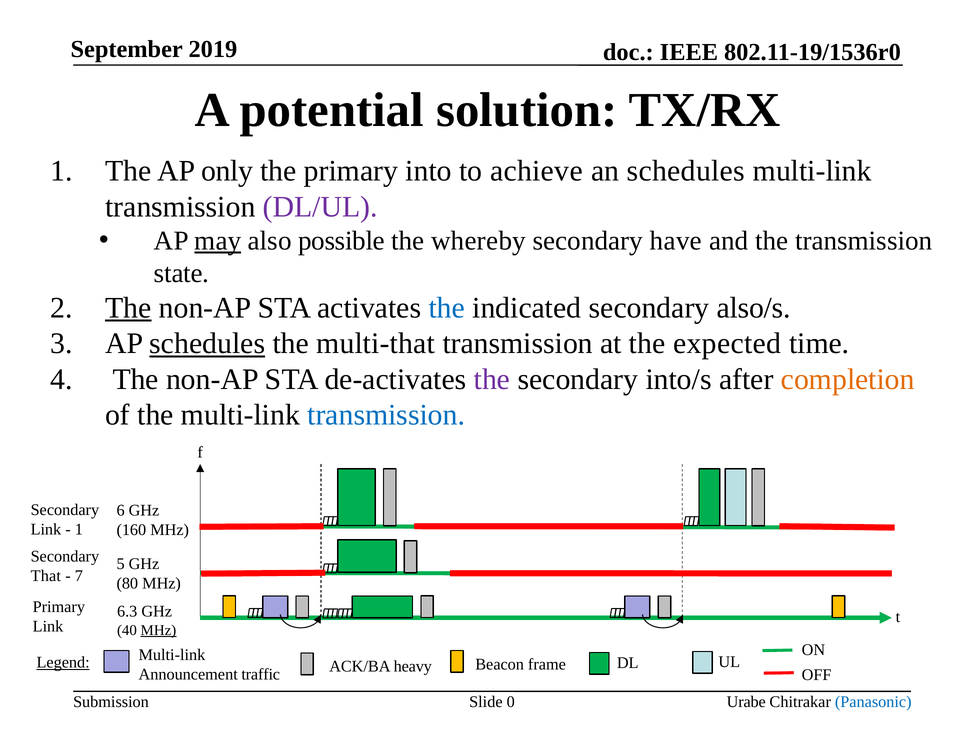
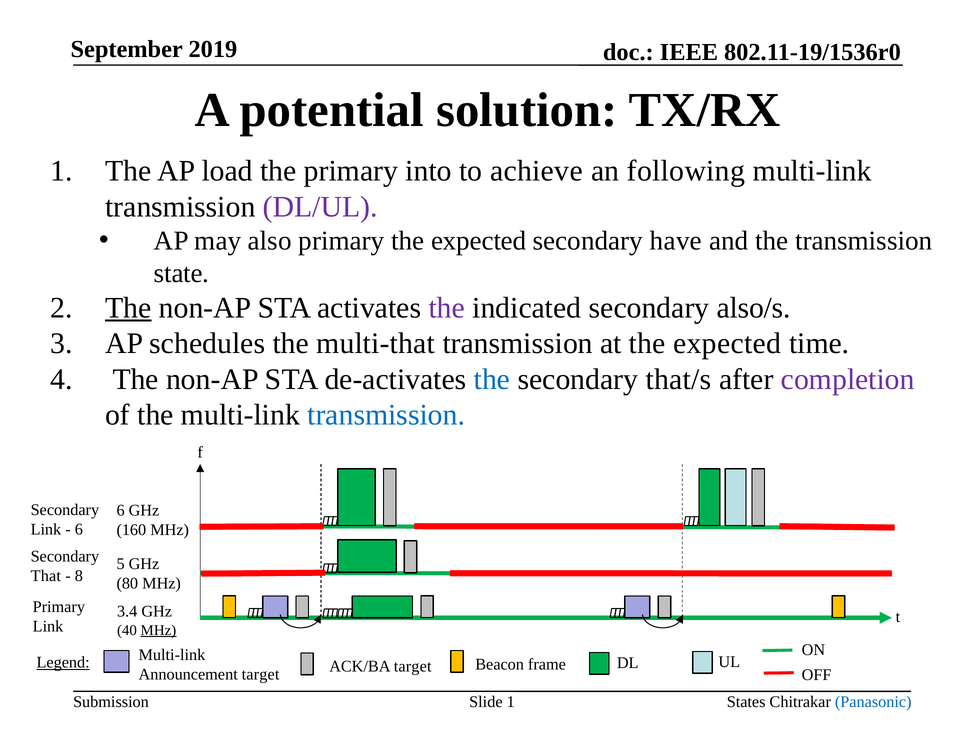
only: only -> load (227, 171)
an schedules: schedules -> following (686, 171)
may underline: present -> none (218, 241)
also possible: possible -> primary (341, 241)
whereby: whereby -> expected (479, 241)
the colour: blue -> purple (447, 308)
schedules underline: present -> none (207, 344)
the colour: purple -> blue (492, 379)
into/s: into/s -> that/s (678, 379)
completion colour: orange -> purple (848, 379)
1: 1 -> 6 (79, 529)
7: 7 -> 8 (79, 576)
6.3: 6.3 -> 3.4 (127, 612)
ACK/BA heavy: heavy -> target (413, 666)
Announcement traffic: traffic -> target (261, 674)
Slide 0: 0 -> 1 (511, 702)
Urabe: Urabe -> States (746, 702)
